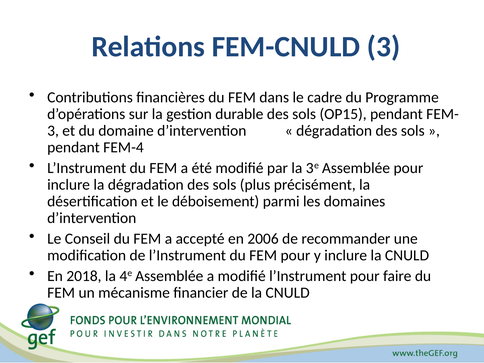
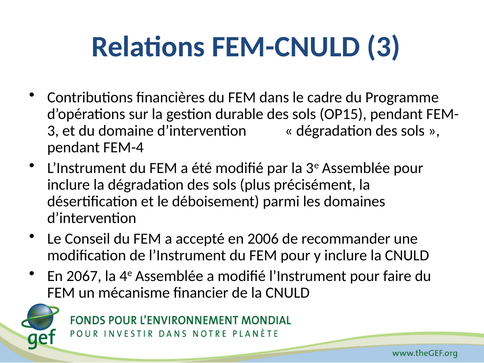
2018: 2018 -> 2067 (84, 276)
